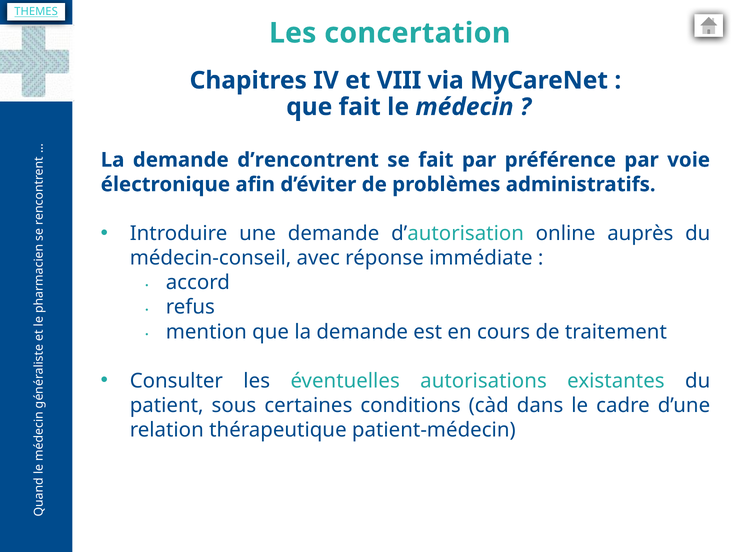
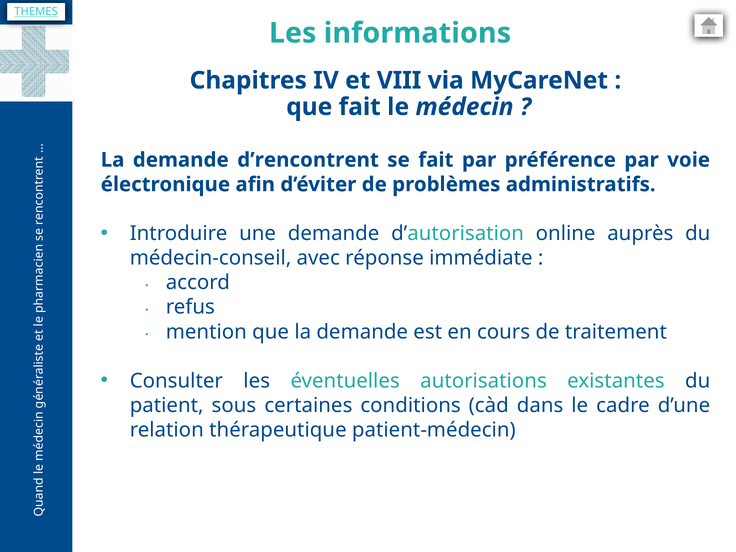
concertation: concertation -> informations (417, 33)
